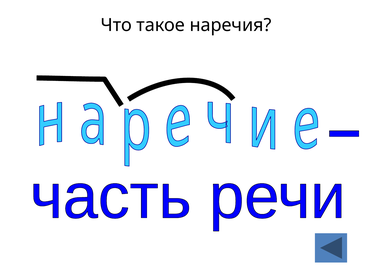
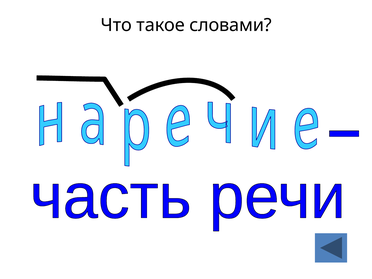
наречия: наречия -> словами (231, 25)
